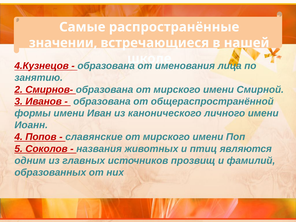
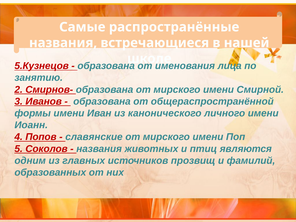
значении: значении -> названия (63, 43)
4.Кузнецов: 4.Кузнецов -> 5.Кузнецов (42, 66)
